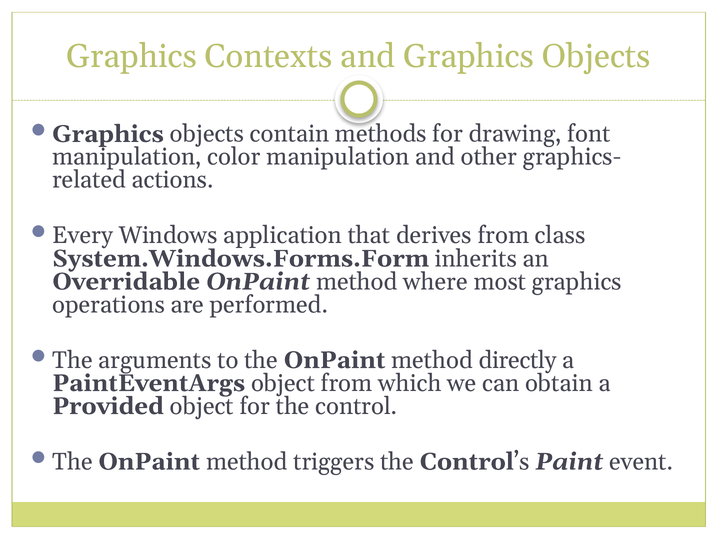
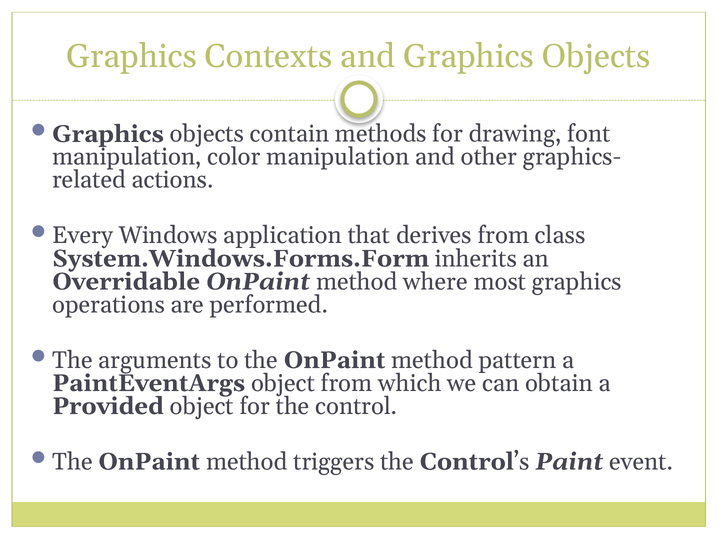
directly: directly -> pattern (518, 360)
